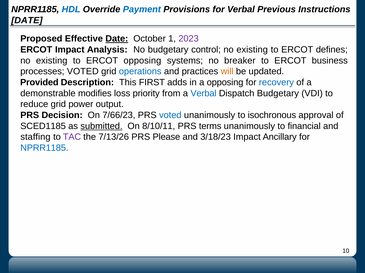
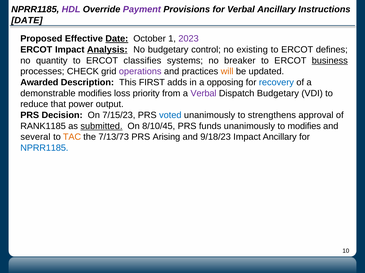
HDL colour: blue -> purple (71, 9)
Payment colour: blue -> purple (142, 9)
Verbal Previous: Previous -> Ancillary (277, 9)
Analysis underline: none -> present (107, 50)
existing: existing -> quantity (52, 61)
ERCOT opposing: opposing -> classifies (142, 61)
business underline: none -> present (330, 61)
processes VOTED: VOTED -> CHECK (83, 72)
operations colour: blue -> purple (140, 72)
Provided: Provided -> Awarded (39, 83)
Verbal colour: blue -> purple (203, 94)
reduce grid: grid -> that (58, 105)
7/66/23: 7/66/23 -> 7/15/23 (119, 115)
isochronous: isochronous -> strengthens (272, 115)
SCED1185: SCED1185 -> RANK1185 (43, 126)
8/10/11: 8/10/11 -> 8/10/45 (159, 126)
terms: terms -> funds (210, 126)
to financial: financial -> modifies (304, 126)
staffing: staffing -> several (35, 137)
TAC colour: purple -> orange (72, 137)
7/13/26: 7/13/26 -> 7/13/73 (114, 137)
Please: Please -> Arising (166, 137)
3/18/23: 3/18/23 -> 9/18/23 (216, 137)
